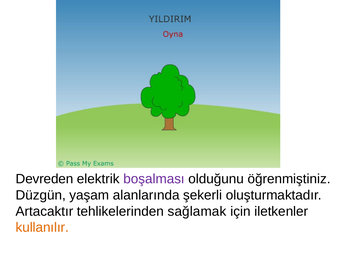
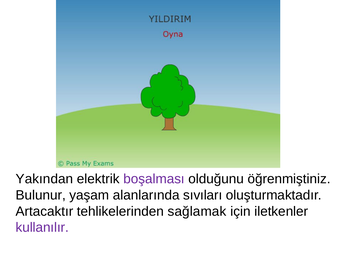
Devreden: Devreden -> Yakından (44, 179)
Düzgün: Düzgün -> Bulunur (41, 195)
şekerli: şekerli -> sıvıları (203, 195)
kullanılır colour: orange -> purple (42, 228)
